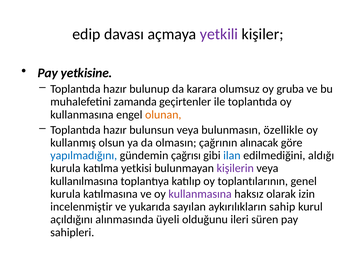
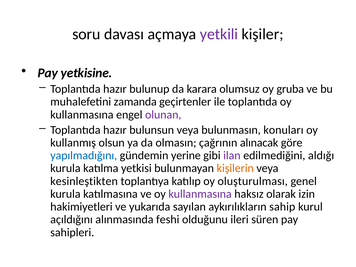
edip: edip -> soru (86, 34)
olunan colour: orange -> purple (163, 115)
özellikle: özellikle -> konuları (283, 130)
çağrısı: çağrısı -> yerine (186, 156)
ilan colour: blue -> purple (232, 156)
kişilerin colour: purple -> orange (235, 168)
kullanılmasına: kullanılmasına -> kesinleştikten (84, 181)
toplantılarının: toplantılarının -> oluşturulması (253, 181)
incelenmiştir: incelenmiştir -> hakimiyetleri (81, 207)
üyeli: üyeli -> feshi (168, 220)
